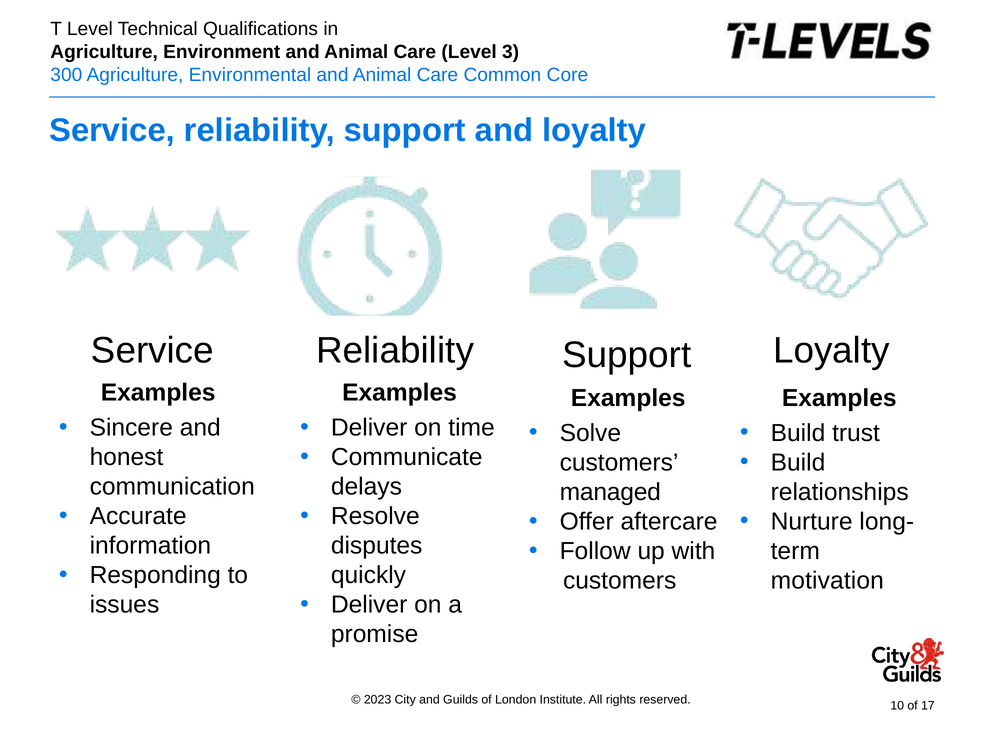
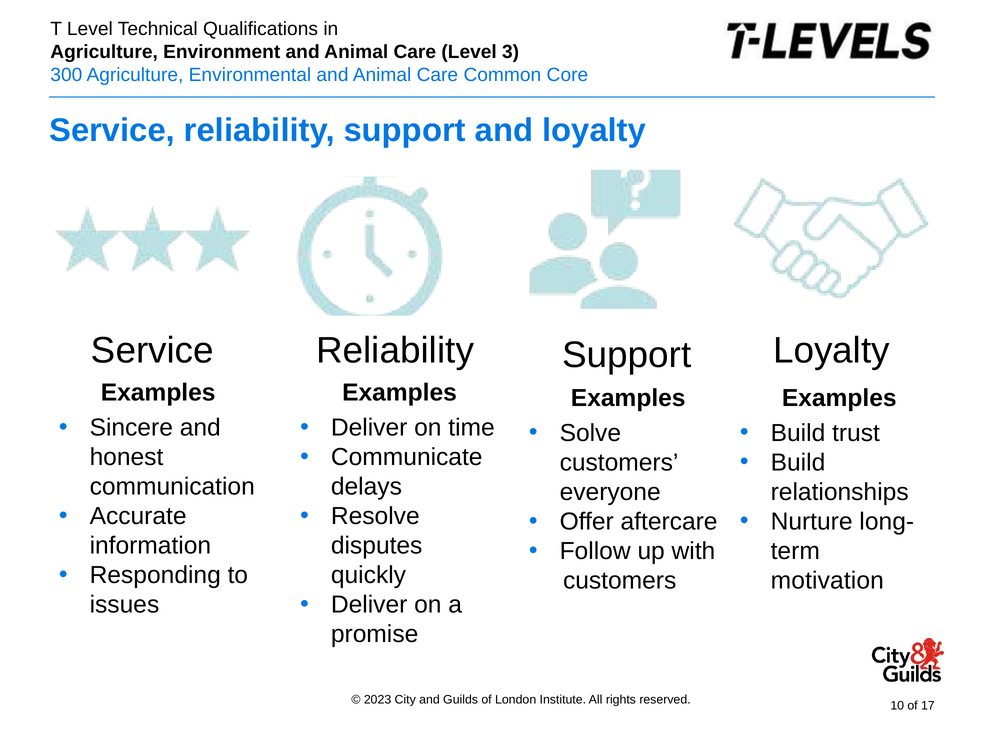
managed: managed -> everyone (610, 492)
